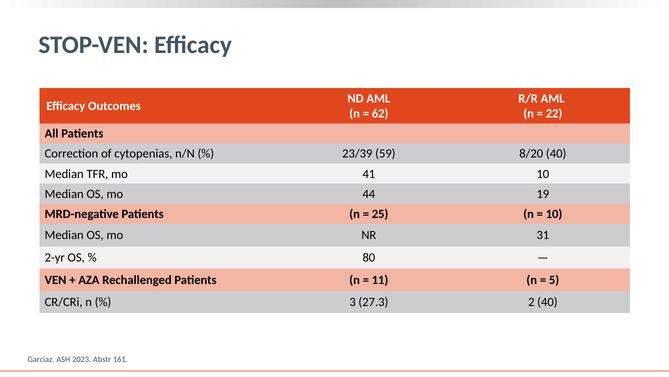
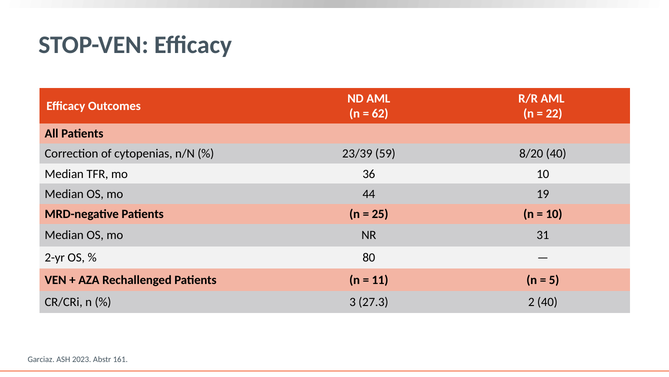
41: 41 -> 36 (369, 174)
